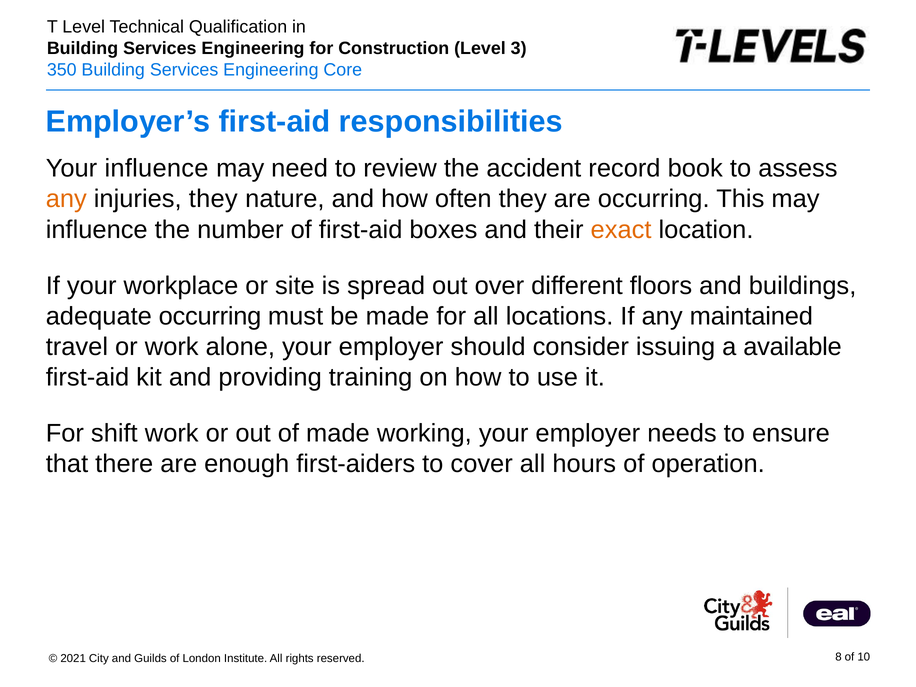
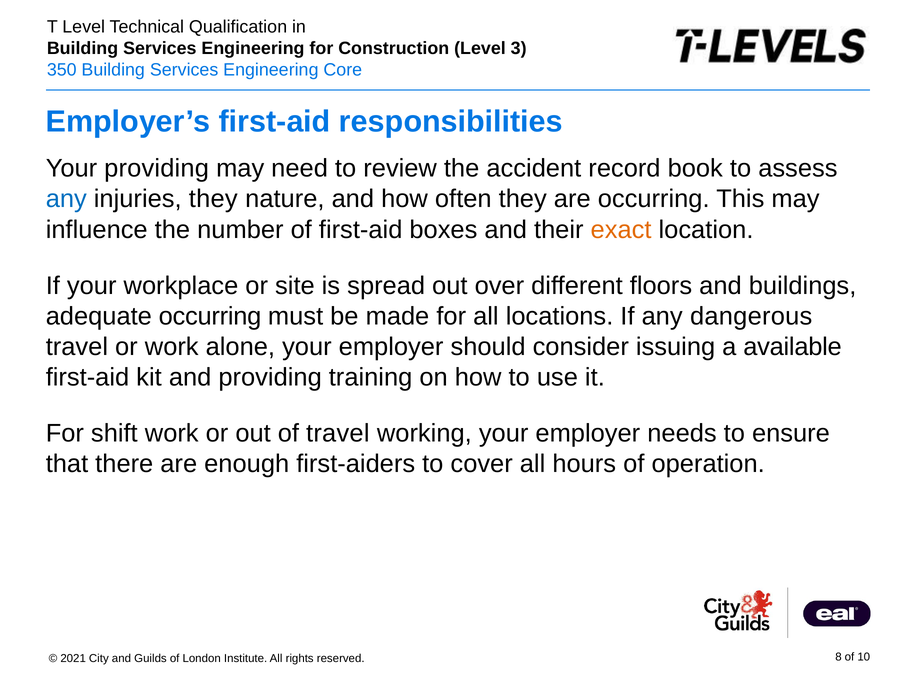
Your influence: influence -> providing (157, 169)
any colour: orange -> blue (66, 199)
maintained: maintained -> dangerous (751, 316)
of made: made -> travel (338, 433)
